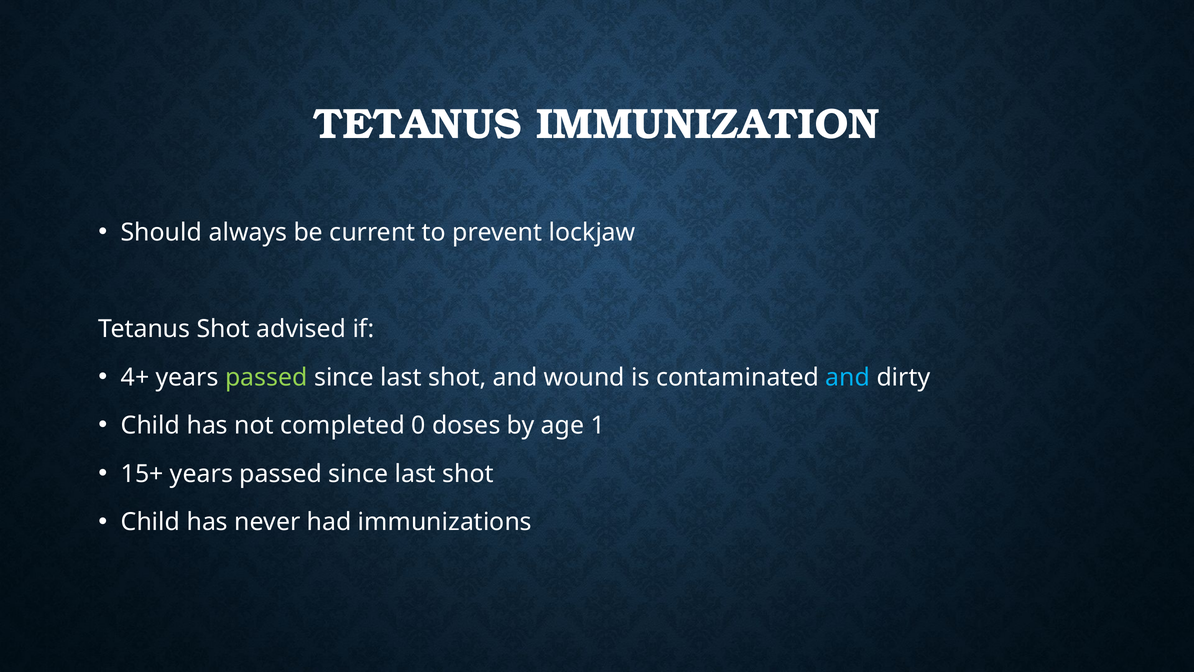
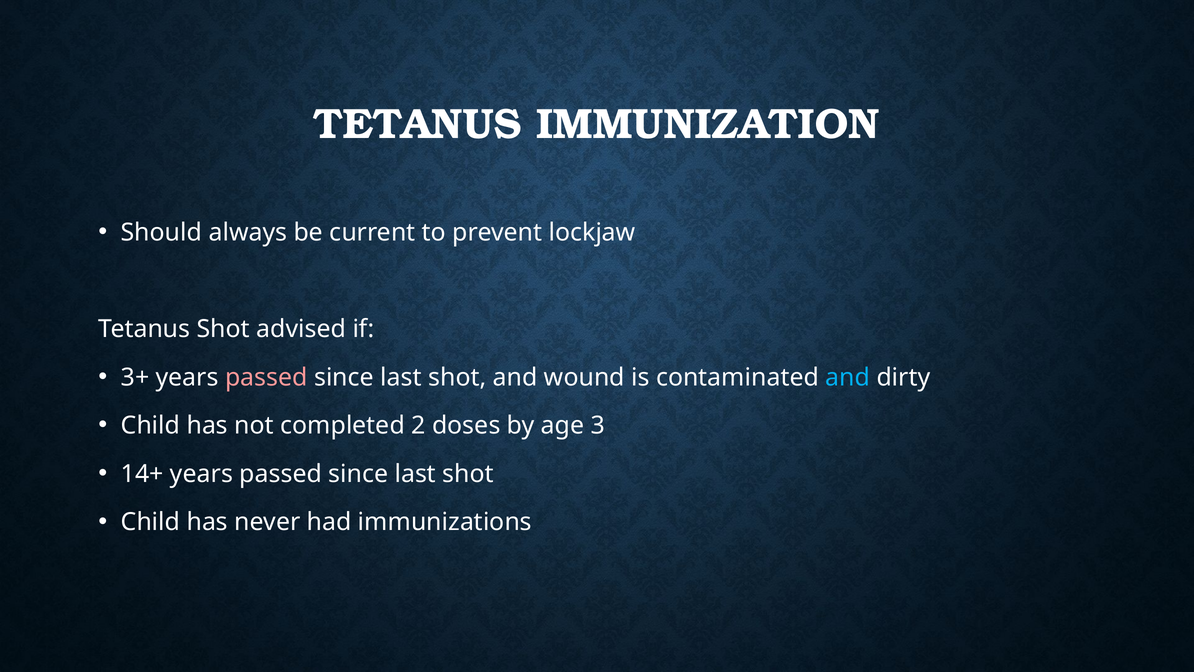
4+: 4+ -> 3+ (135, 377)
passed colour: light green -> pink (266, 377)
0: 0 -> 2 (419, 425)
1: 1 -> 3 (598, 425)
15+: 15+ -> 14+ (142, 474)
